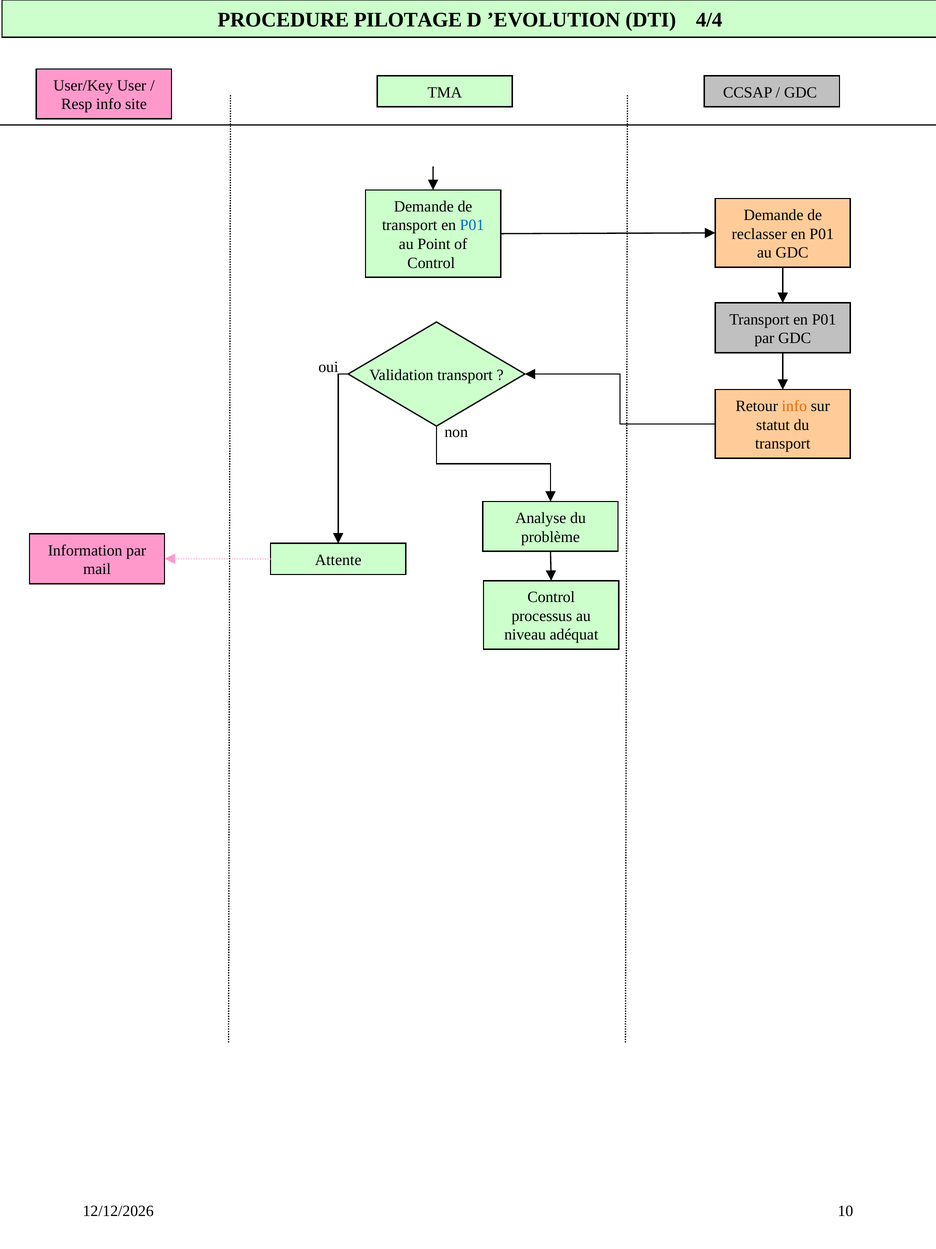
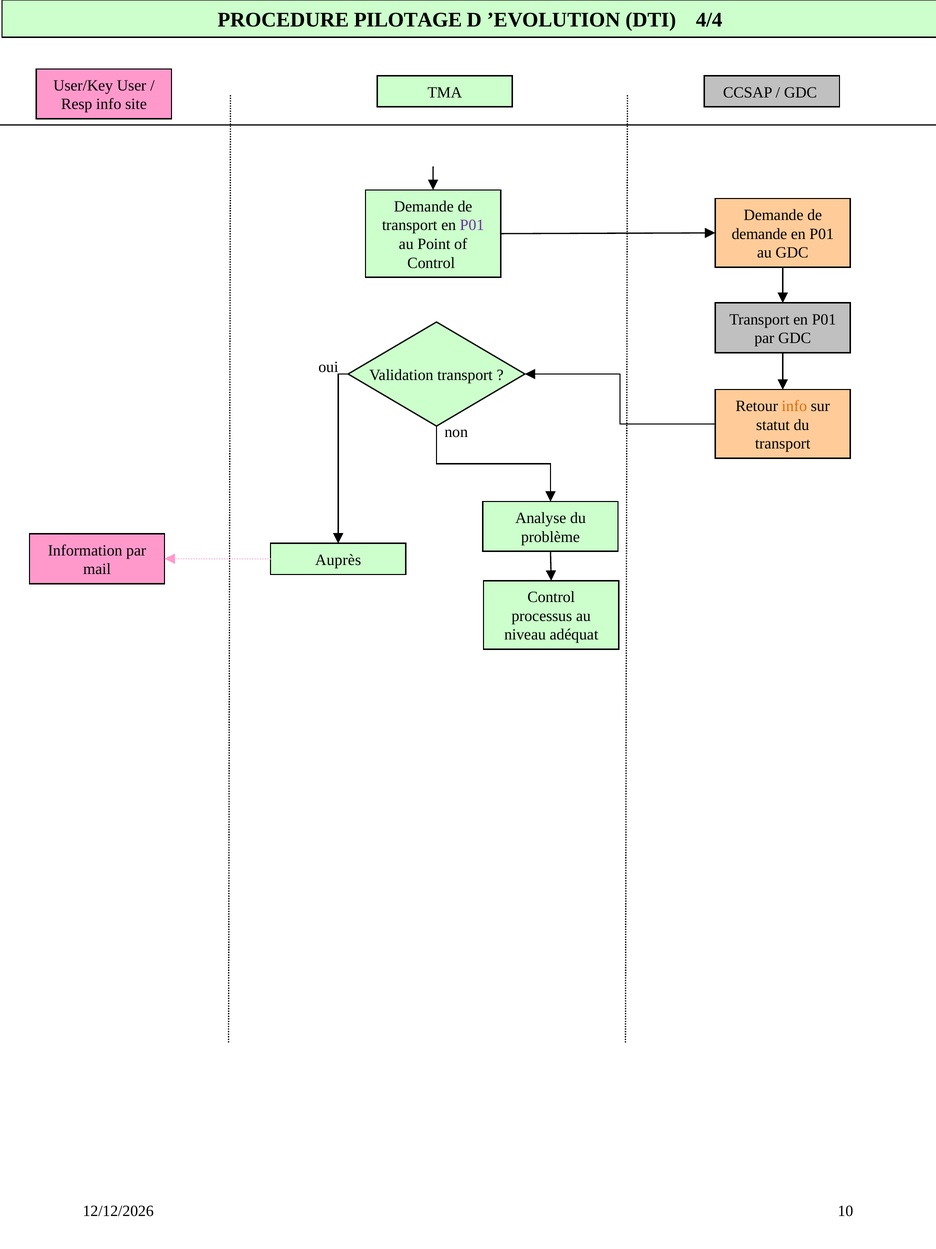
P01 colour: blue -> purple (472, 225)
reclasser: reclasser -> demande (759, 234)
Attente: Attente -> Auprès (338, 560)
